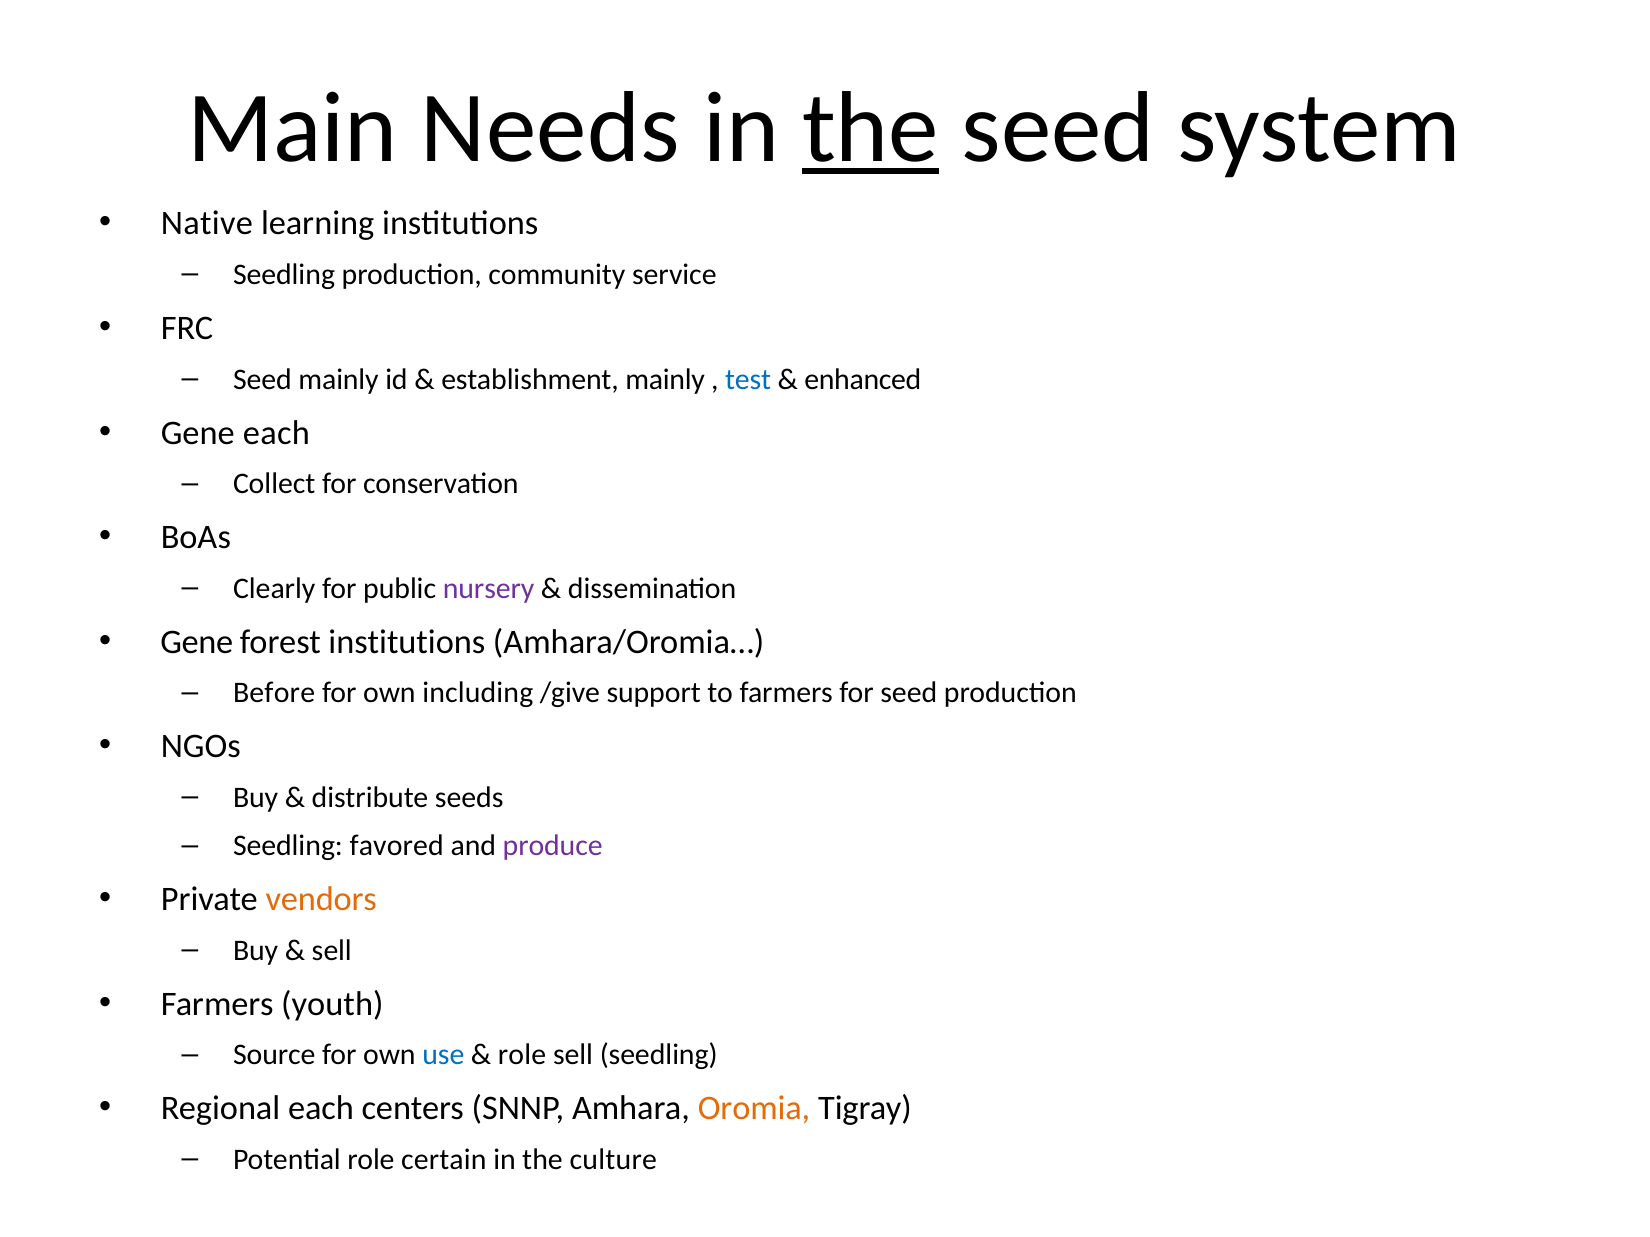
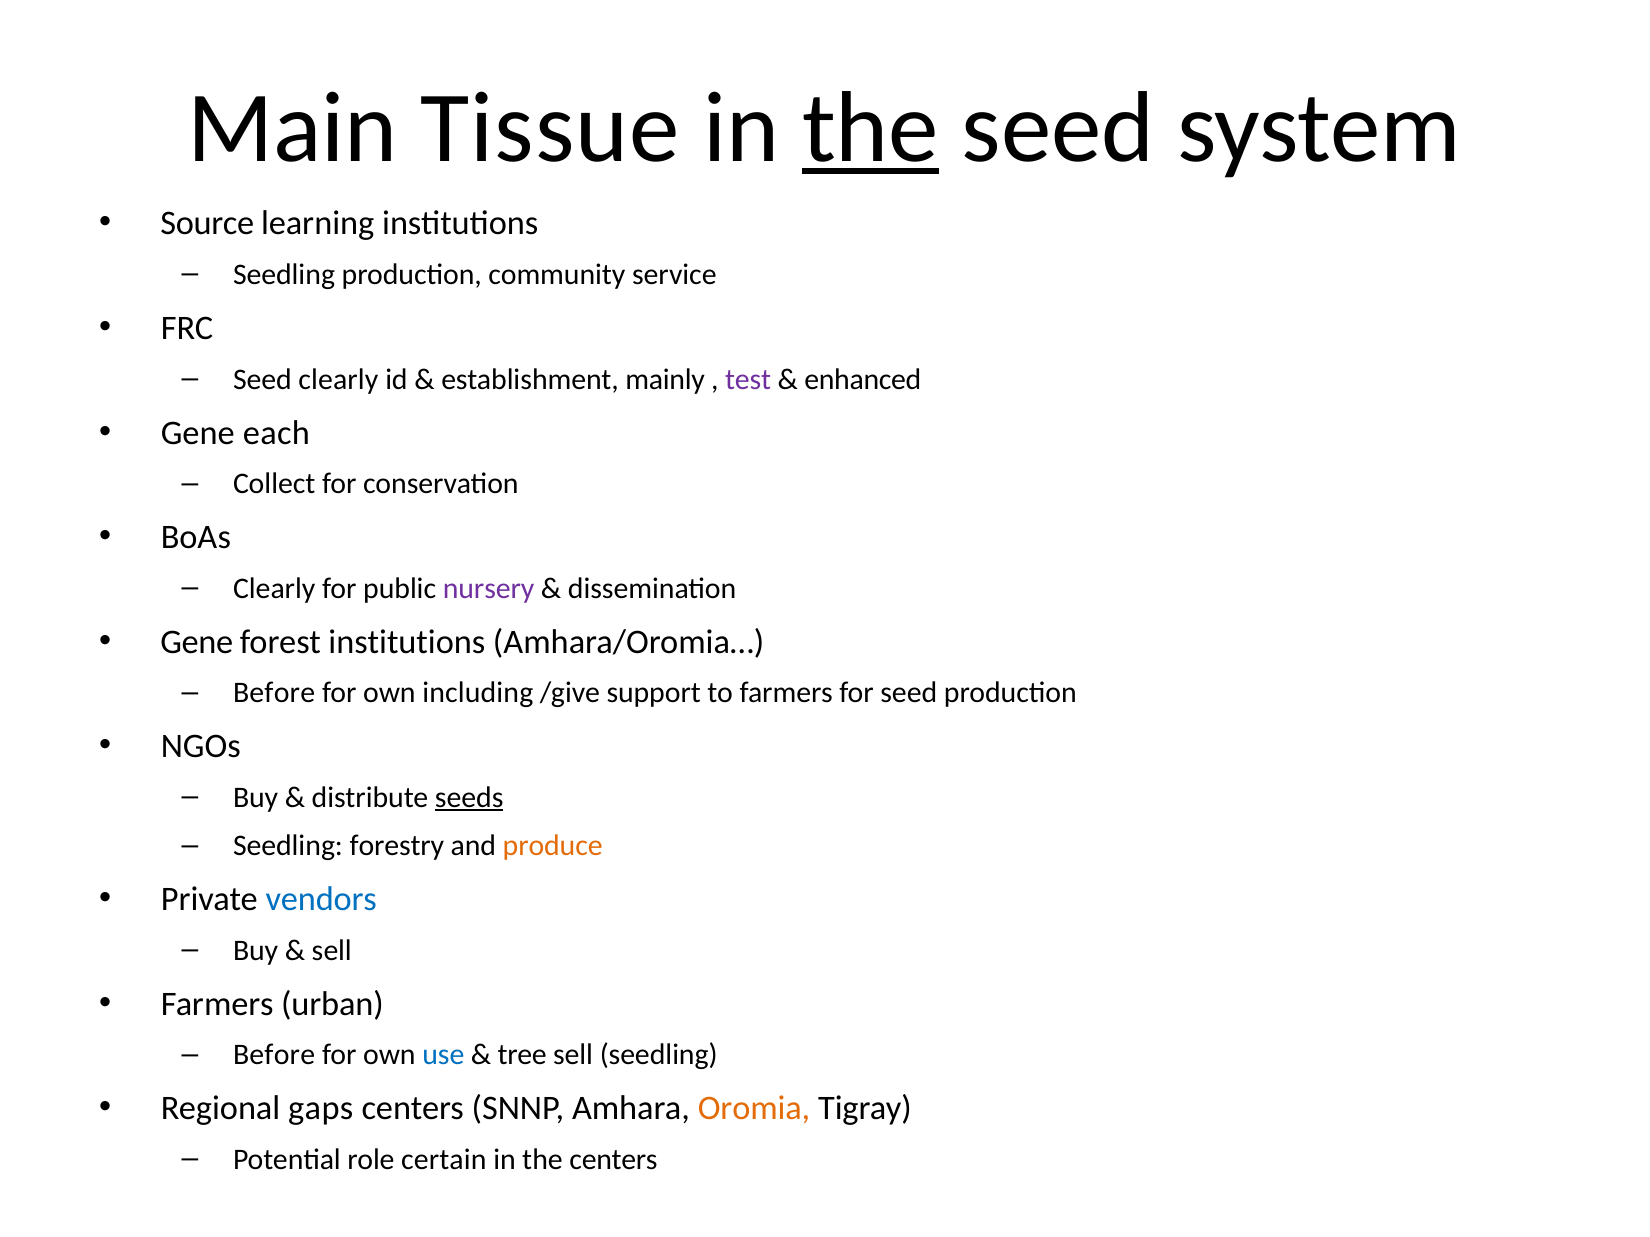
Needs: Needs -> Tissue (550, 128)
Native: Native -> Source (207, 224)
Seed mainly: mainly -> clearly (338, 379)
test colour: blue -> purple (748, 379)
seeds underline: none -> present (469, 798)
favored: favored -> forestry (397, 846)
produce colour: purple -> orange (553, 846)
vendors colour: orange -> blue (321, 900)
youth: youth -> urban (332, 1005)
Source: Source -> Before (274, 1056)
role: role -> tree (522, 1056)
Regional each: each -> gaps (321, 1109)
the culture: culture -> centers (614, 1160)
